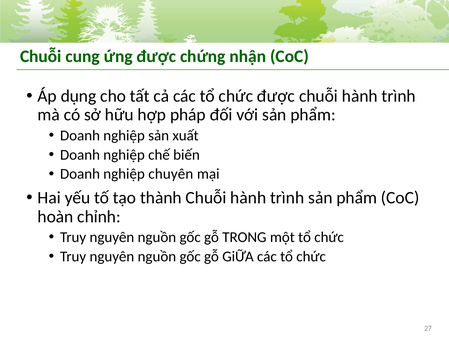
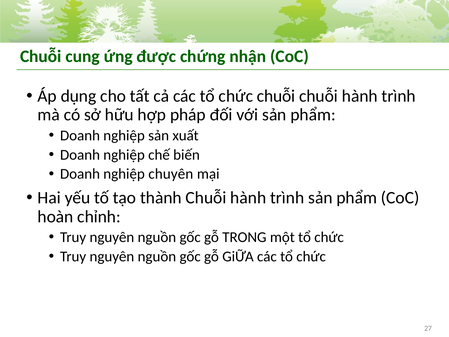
chức được: được -> chuỗi (276, 96)
